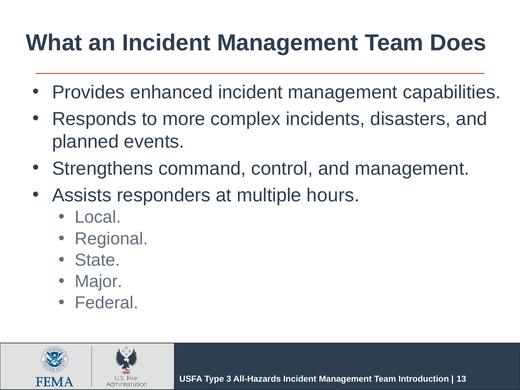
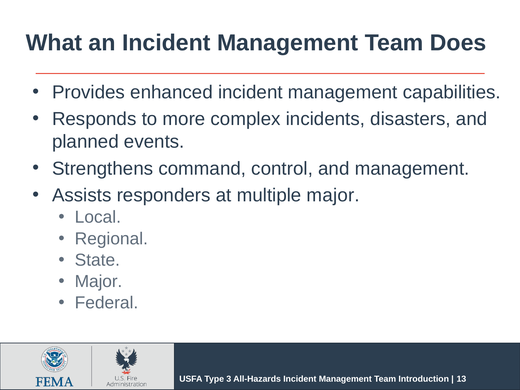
multiple hours: hours -> major (333, 195)
